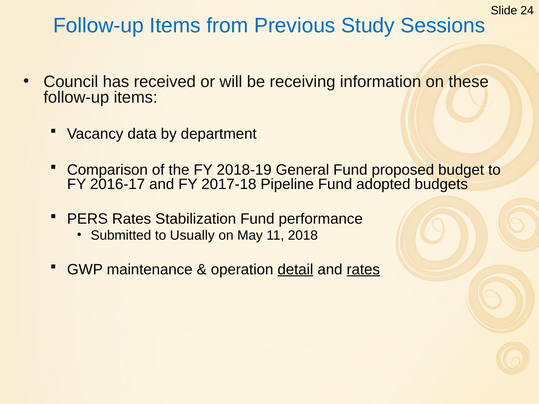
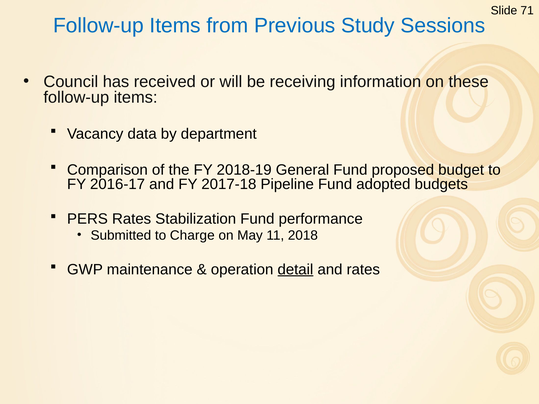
24: 24 -> 71 (527, 11)
Usually: Usually -> Charge (192, 236)
rates underline: present -> none (363, 270)
